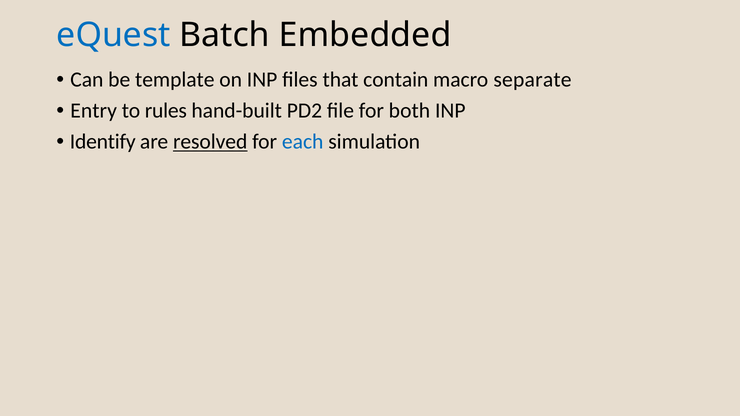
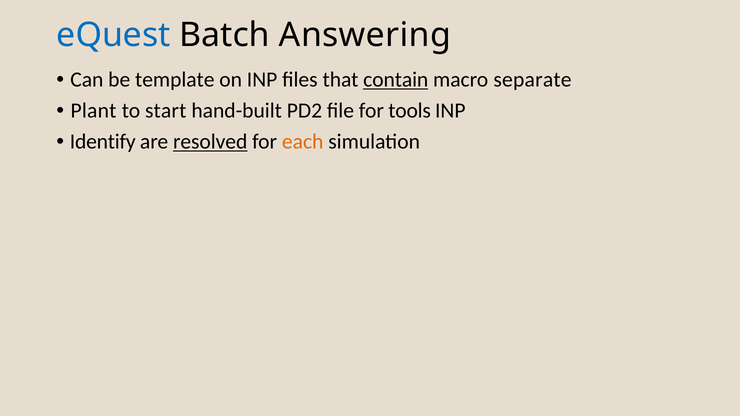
Embedded: Embedded -> Answering (365, 35)
contain underline: none -> present (396, 80)
Entry: Entry -> Plant (94, 111)
rules: rules -> start (166, 111)
both: both -> tools (410, 111)
each colour: blue -> orange (303, 142)
